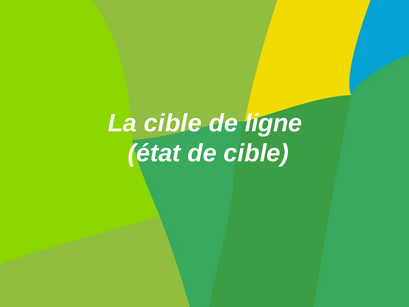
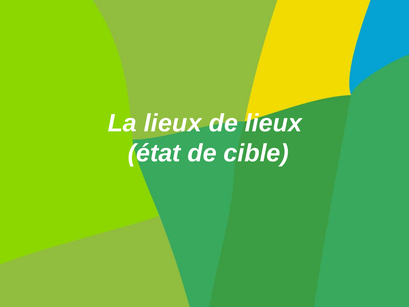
La cible: cible -> lieux (173, 123)
de ligne: ligne -> lieux (273, 123)
